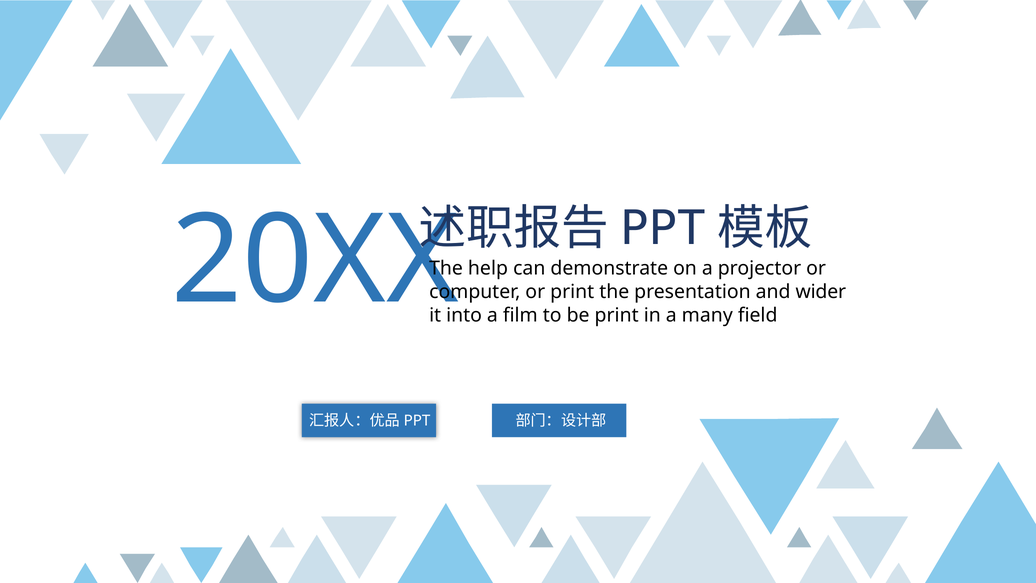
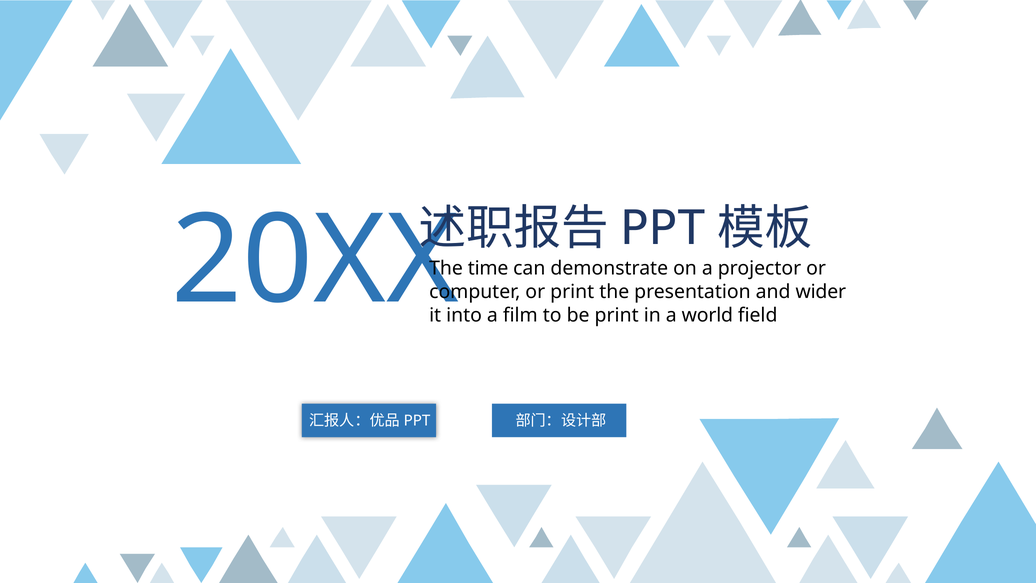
help: help -> time (488, 268)
many: many -> world (707, 315)
